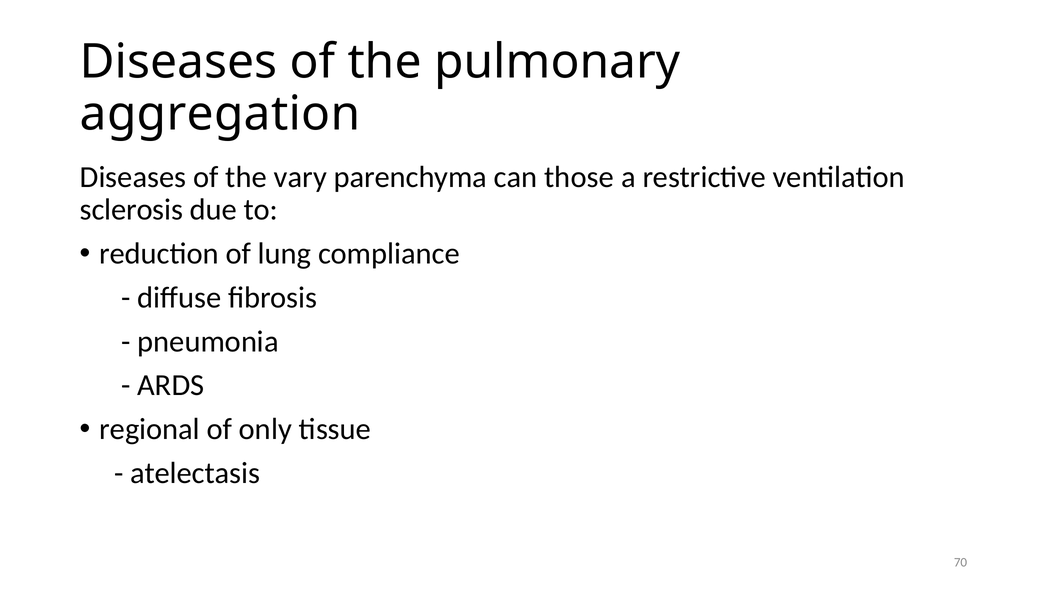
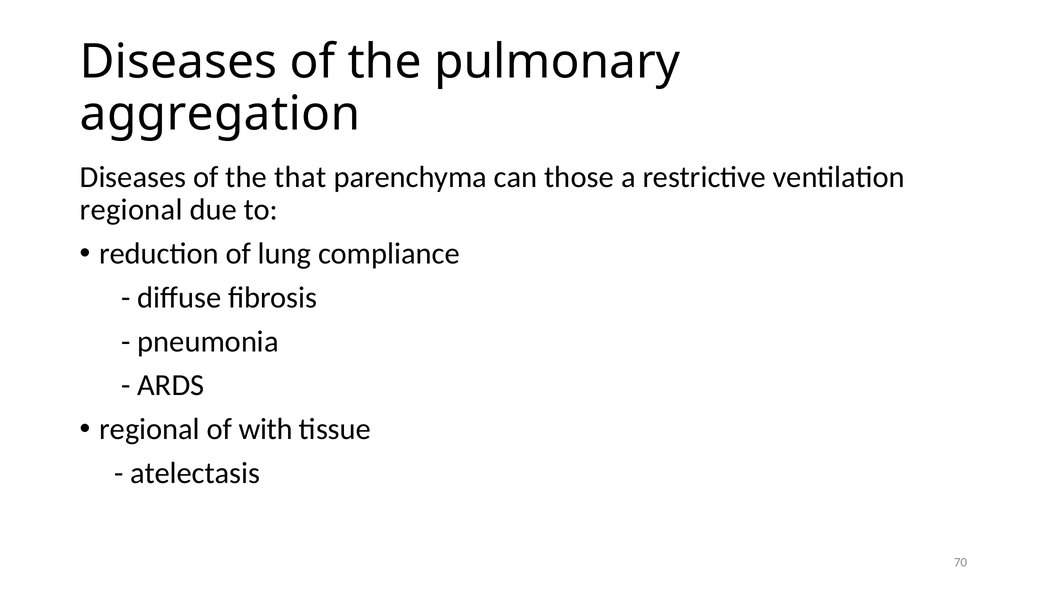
vary: vary -> that (300, 177)
sclerosis: sclerosis -> regional (131, 210)
only: only -> with (266, 429)
